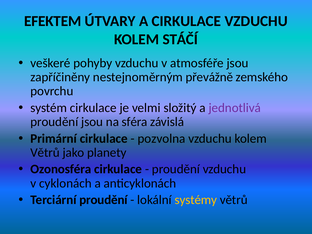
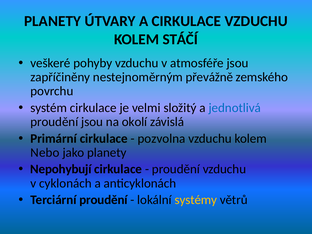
EFEKTEM: EFEKTEM -> PLANETY (53, 21)
jednotlivá colour: purple -> blue (235, 108)
sféra: sféra -> okolí (135, 122)
Větrů: Větrů -> Nebo (45, 153)
Ozonosféra: Ozonosféra -> Nepohybují (61, 169)
